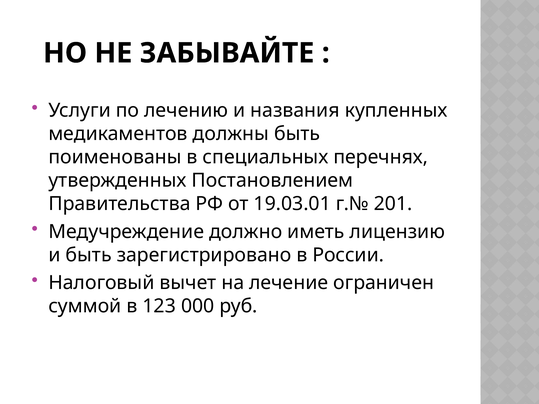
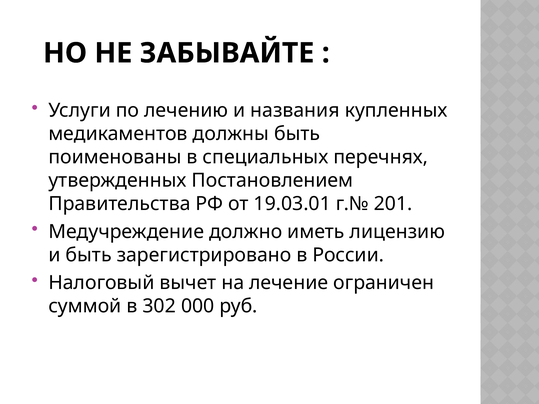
123: 123 -> 302 (159, 306)
